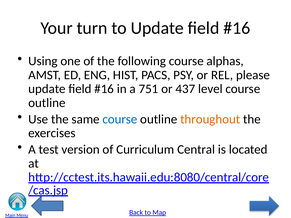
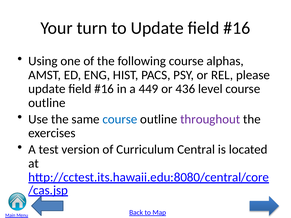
751: 751 -> 449 (149, 89)
437: 437 -> 436 (185, 89)
throughout colour: orange -> purple (210, 119)
